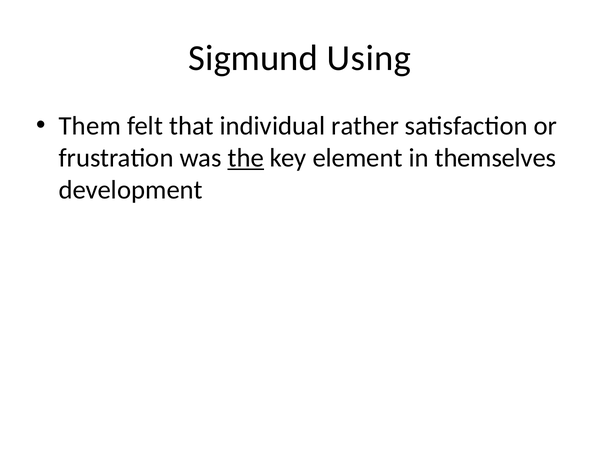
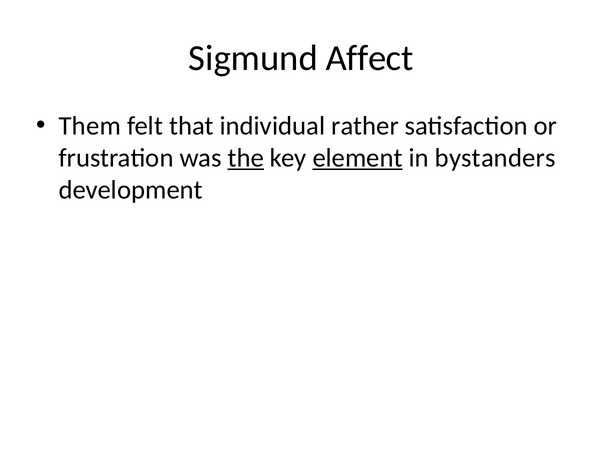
Using: Using -> Affect (369, 58)
element underline: none -> present (358, 158)
themselves: themselves -> bystanders (495, 158)
